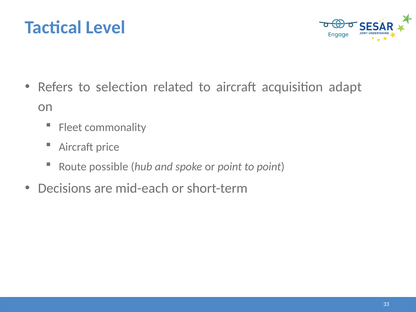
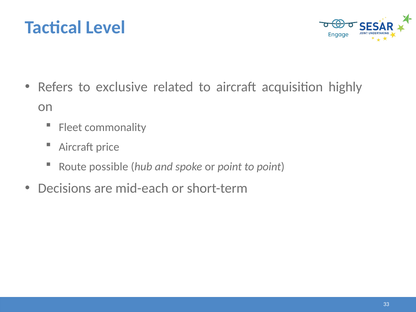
selection: selection -> exclusive (122, 87)
adapt: adapt -> highly (345, 87)
